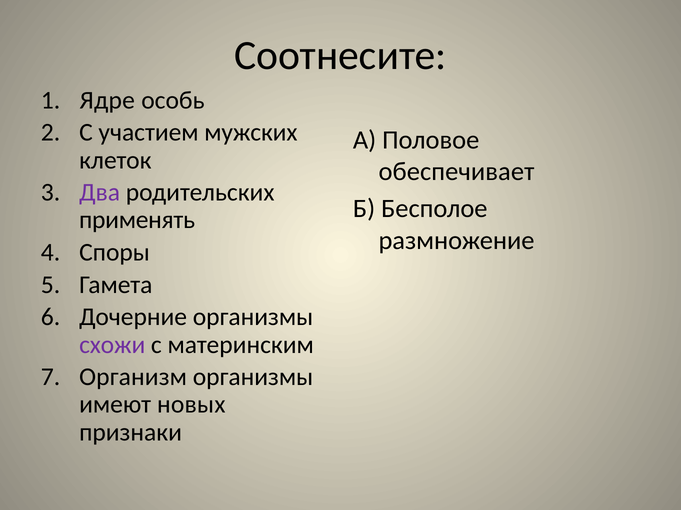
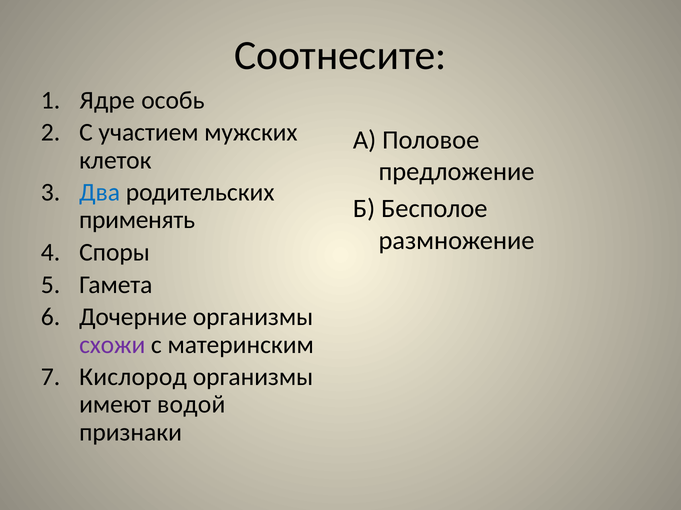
обеспечивает: обеспечивает -> предложение (457, 172)
Два colour: purple -> blue (100, 193)
Организм: Организм -> Кислород (133, 378)
новых: новых -> водой (191, 405)
